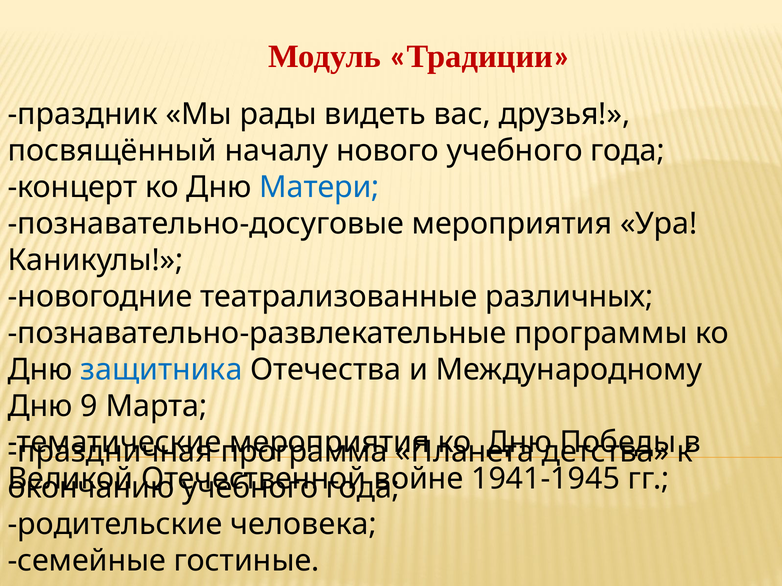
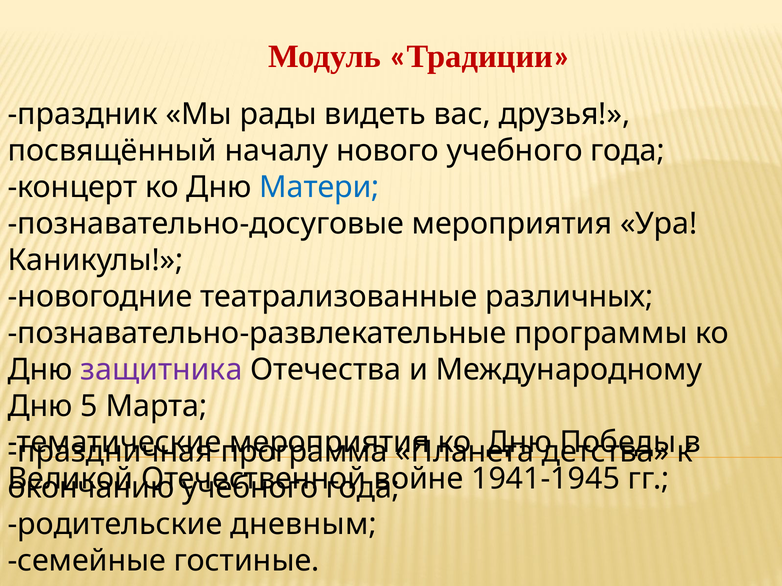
защитника colour: blue -> purple (161, 370)
9: 9 -> 5 (89, 406)
человека: человека -> дневным (304, 525)
